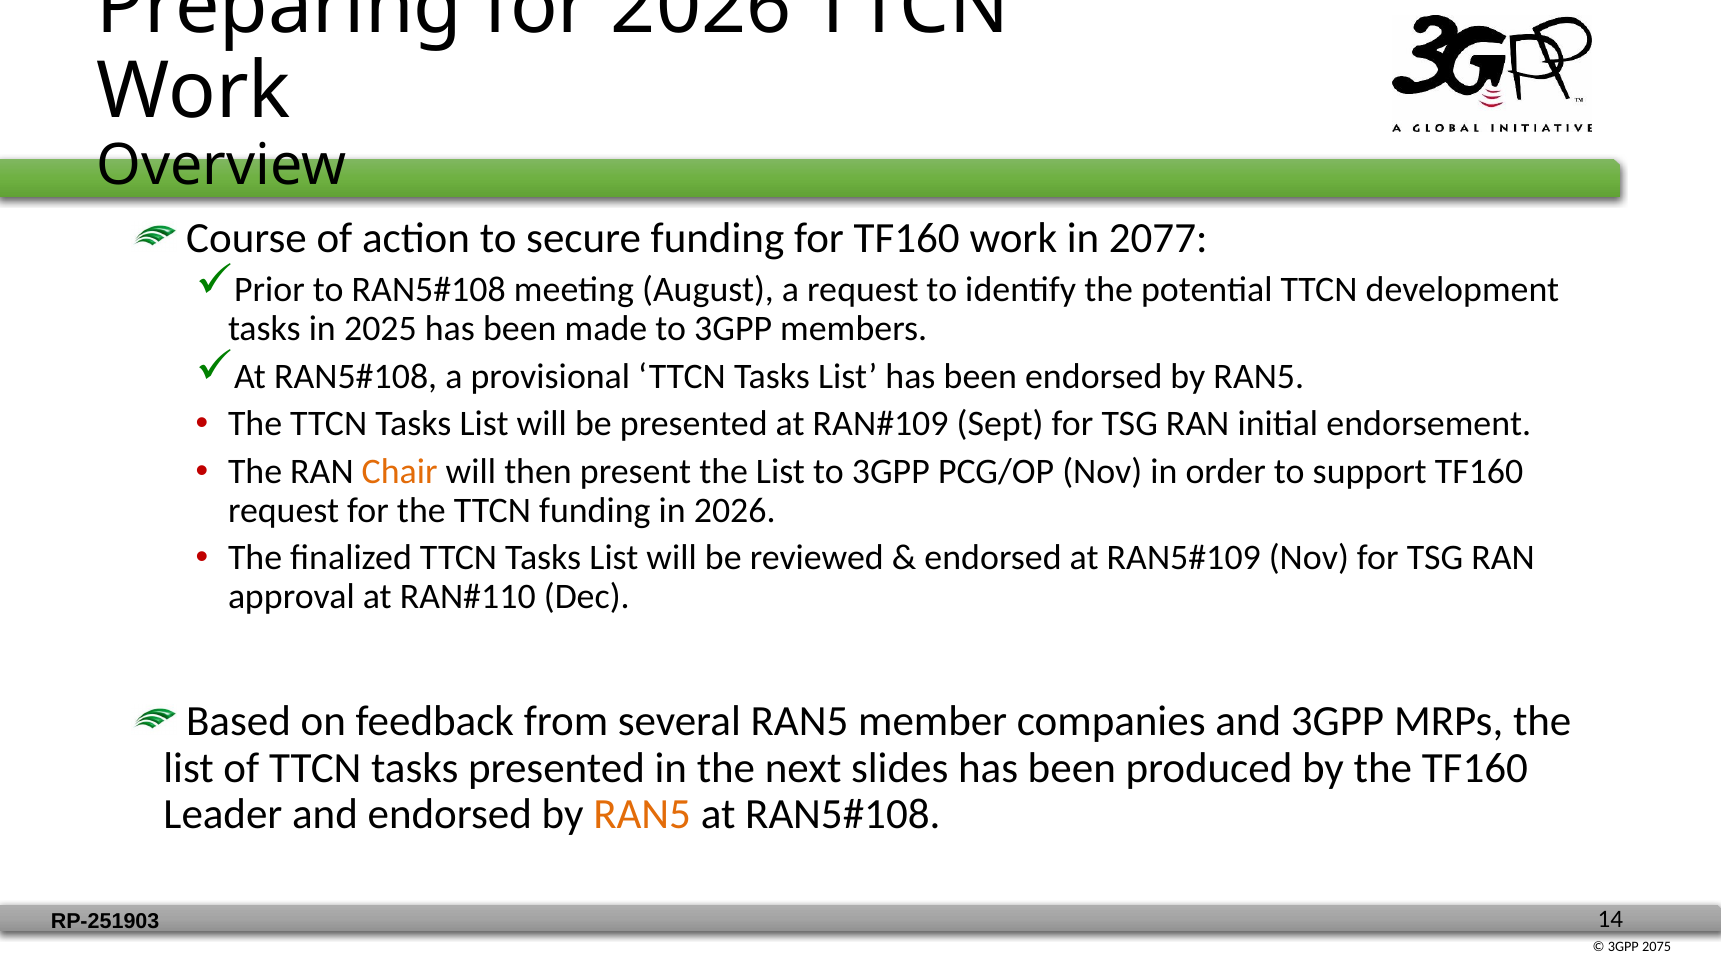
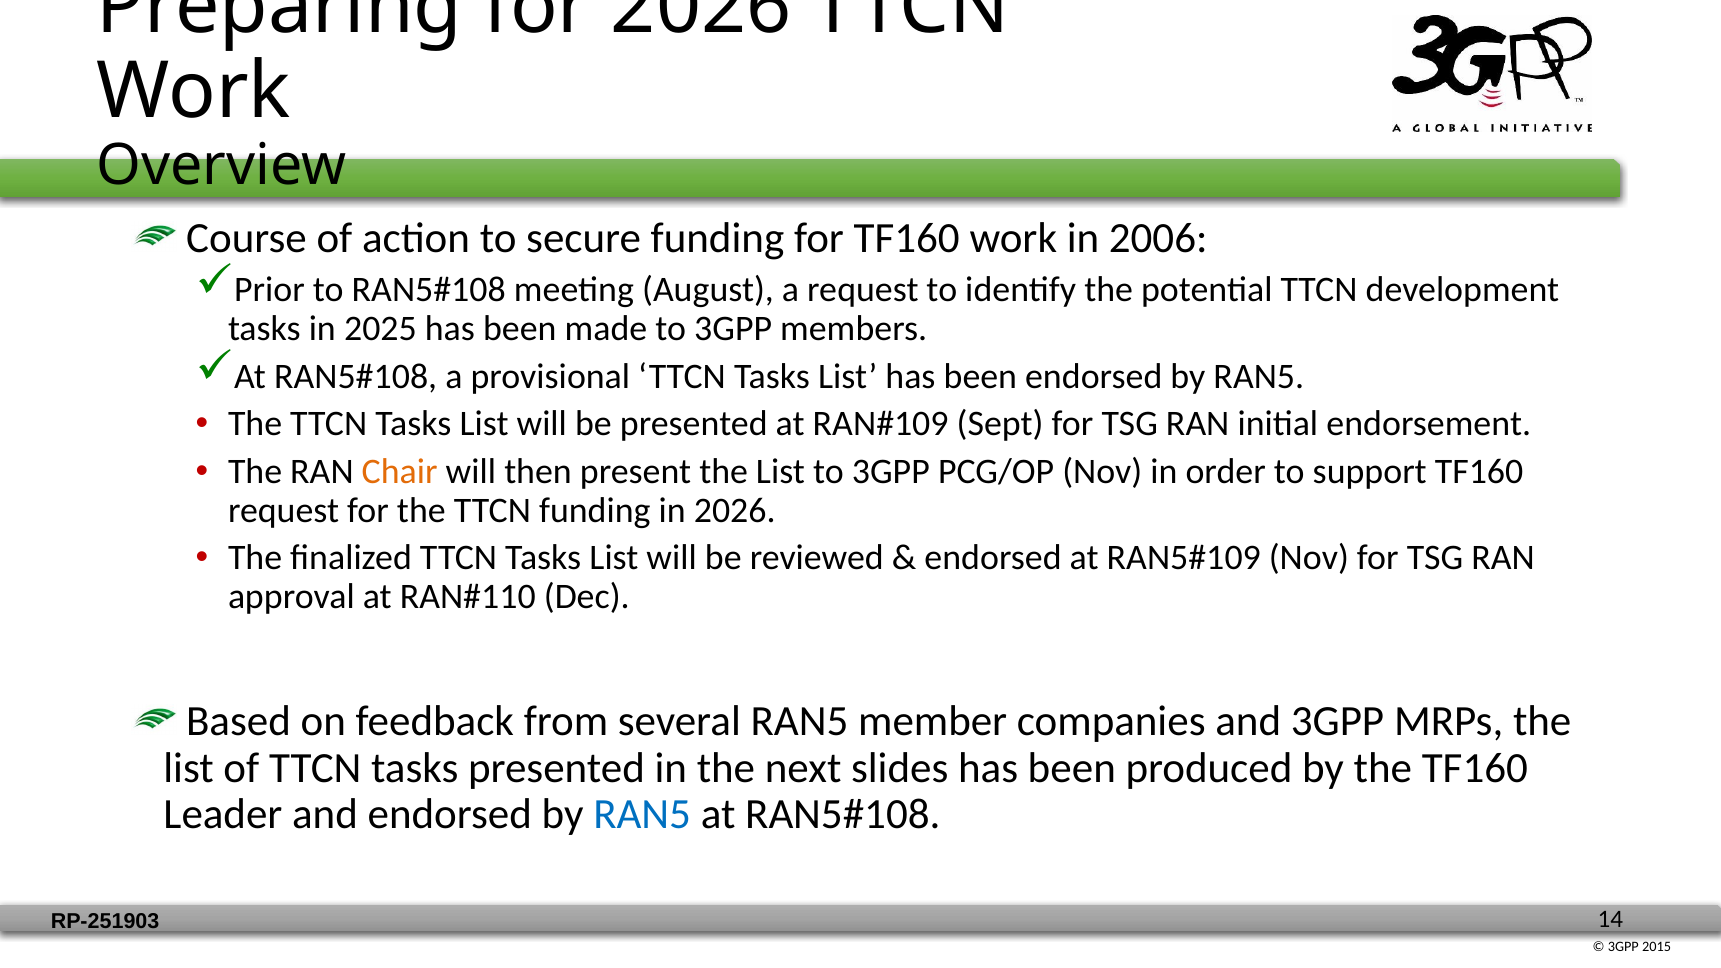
2077: 2077 -> 2006 (1158, 239)
RAN5 colour: orange -> blue (642, 815)
2075: 2075 -> 2015 (1657, 947)
